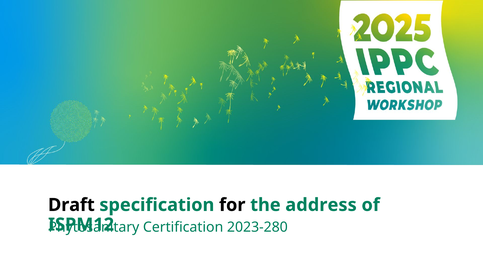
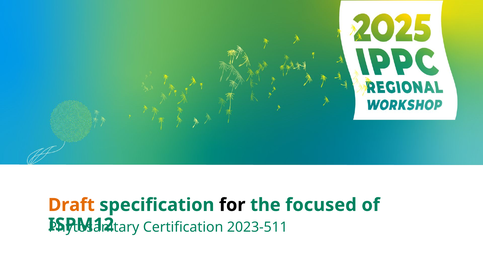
Draft colour: black -> orange (71, 205)
address: address -> focused (321, 205)
2023-280: 2023-280 -> 2023-511 (257, 227)
